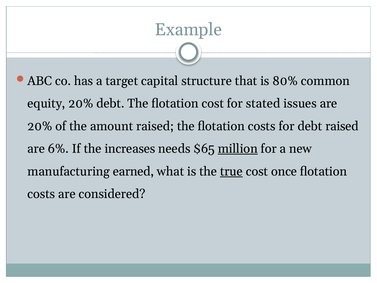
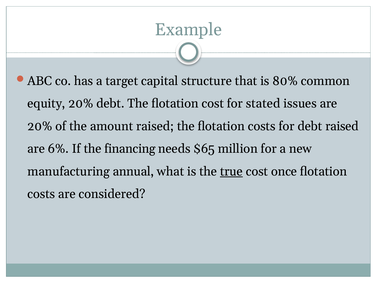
increases: increases -> financing (130, 149)
million underline: present -> none (238, 149)
earned: earned -> annual (133, 171)
